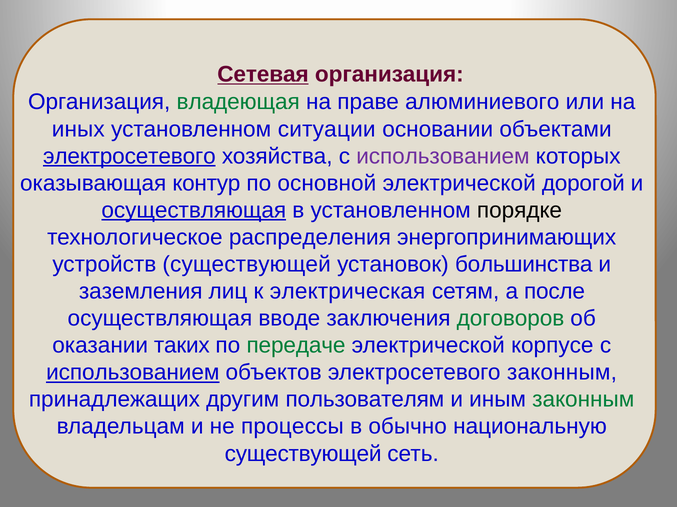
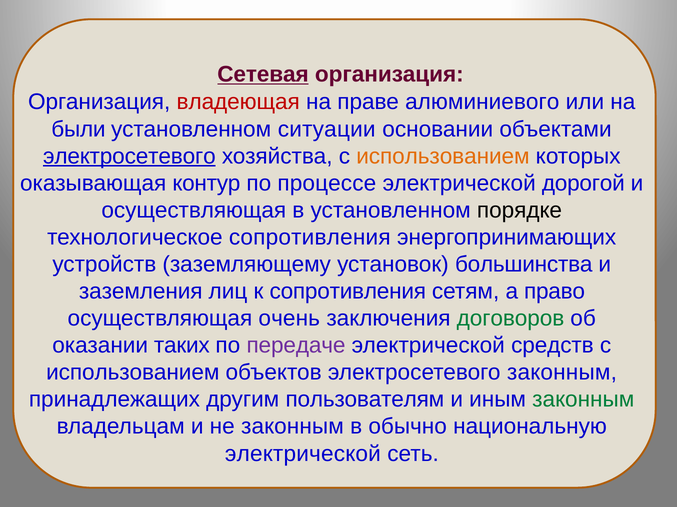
владеющая colour: green -> red (238, 102)
иных: иных -> были (78, 129)
использованием colour: purple -> orange (443, 156)
основной: основной -> процессе (327, 183)
осуществляющая underline: present -> none (194, 211)
технологическое распределения: распределения -> сопротивления (310, 238)
устройств существующей: существующей -> заземляющему (247, 265)
к электрическая: электрическая -> сопротивления (348, 292)
после: после -> право (555, 292)
вводе: вводе -> очень (289, 319)
передаче colour: green -> purple (296, 346)
корпусе: корпусе -> средств (552, 346)
использованием underline: present -> none (133, 373)
не процессы: процессы -> законным (292, 427)
существующей: существующей -> электрической (303, 454)
